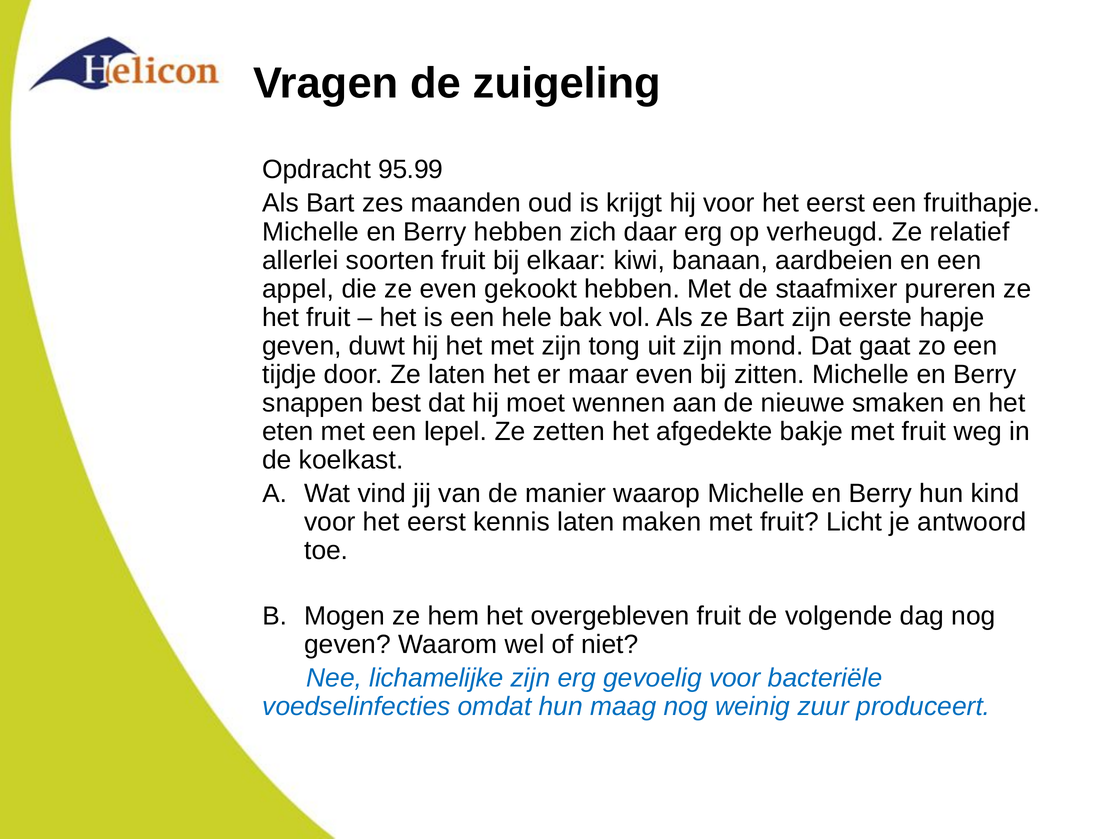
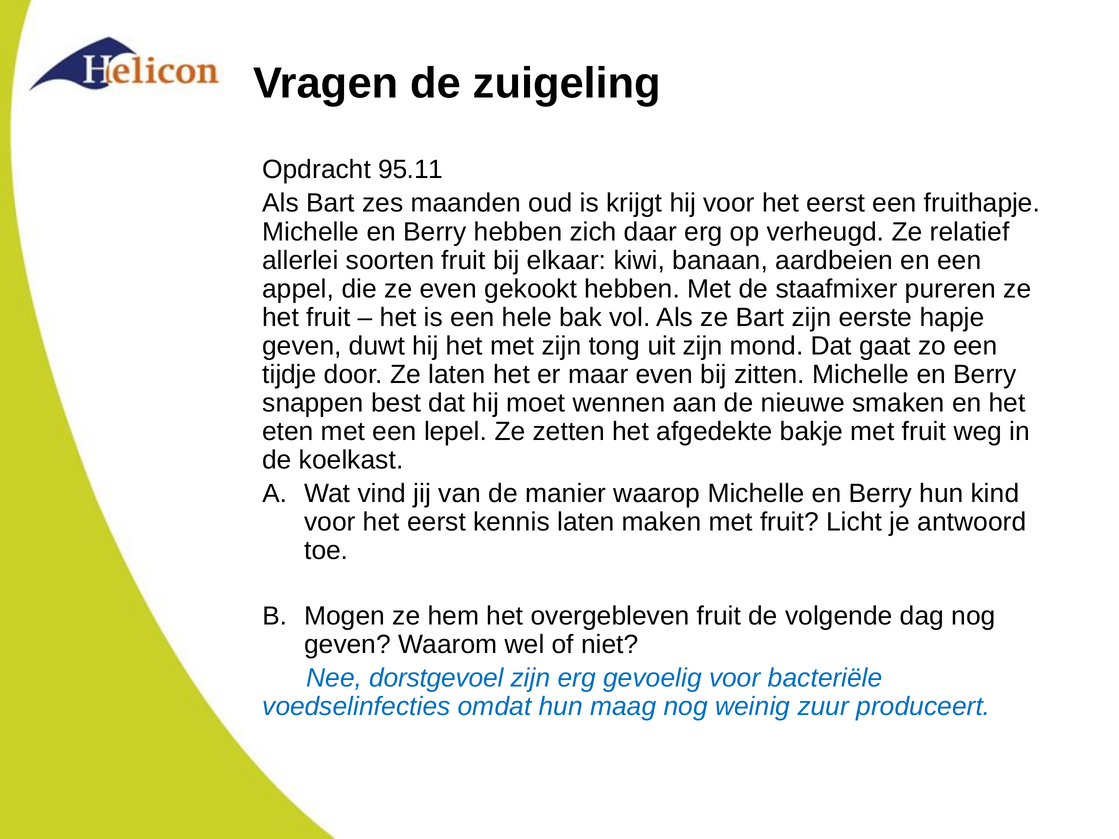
95.99: 95.99 -> 95.11 (411, 170)
lichamelijke: lichamelijke -> dorstgevoel (436, 678)
